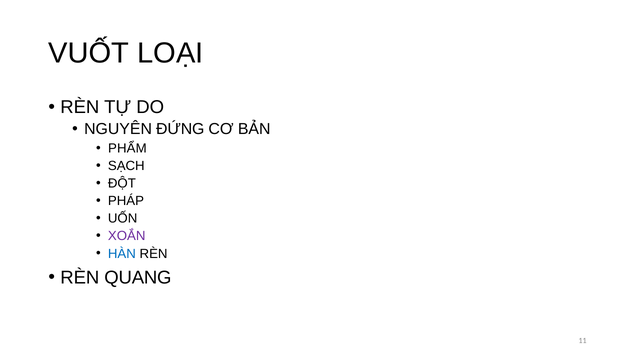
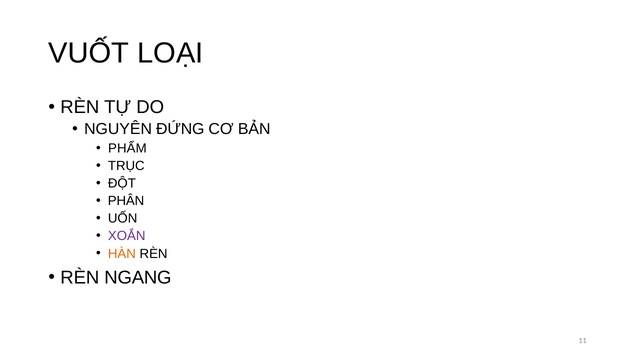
SẠCH: SẠCH -> TRỤC (126, 166)
PHÁP: PHÁP -> PHÂN (126, 201)
HÀN colour: blue -> orange (122, 254)
QUANG: QUANG -> NGANG (138, 278)
